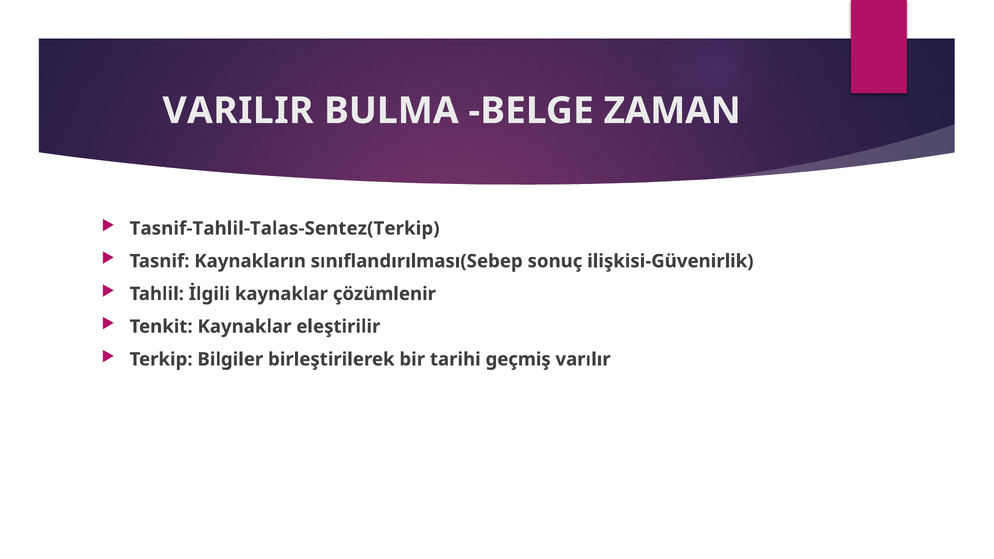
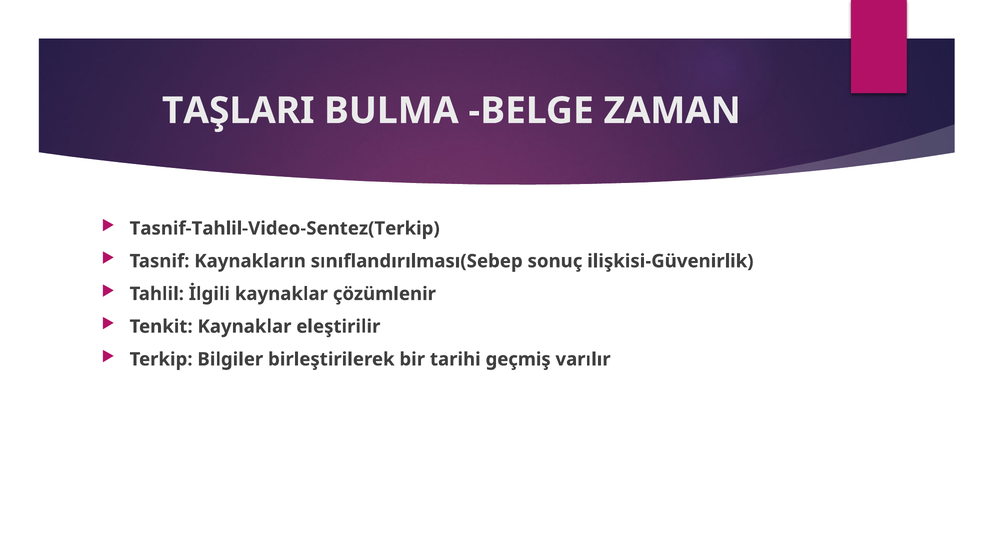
VARILIR: VARILIR -> TAŞLARI (238, 111)
Tasnif-Tahlil-Talas-Sentez(Terkip: Tasnif-Tahlil-Talas-Sentez(Terkip -> Tasnif-Tahlil-Video-Sentez(Terkip (285, 228)
